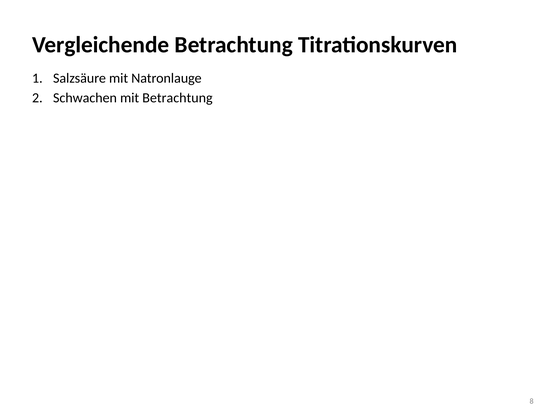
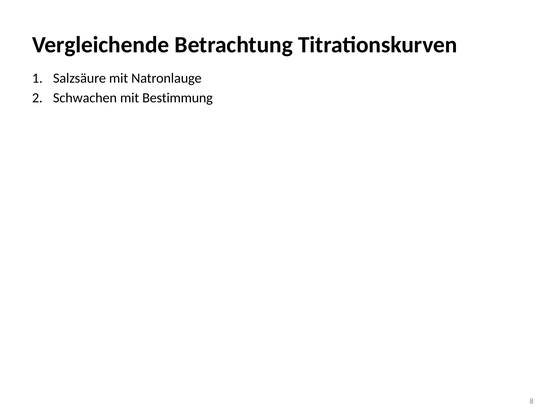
mit Betrachtung: Betrachtung -> Bestimmung (178, 98)
